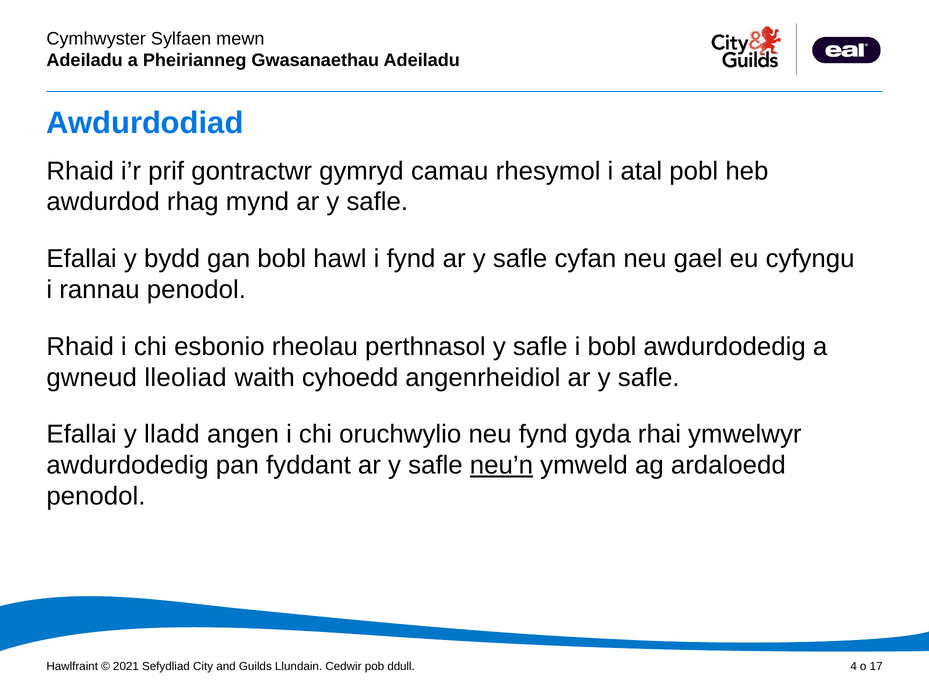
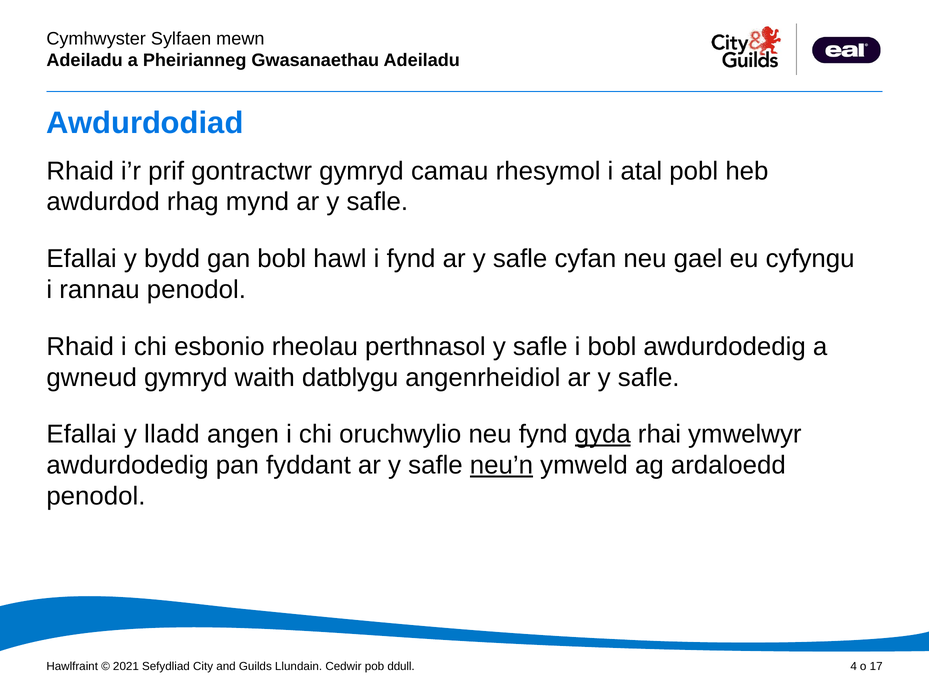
gwneud lleoliad: lleoliad -> gymryd (186, 377)
cyhoedd: cyhoedd -> datblygu (350, 377)
gyda underline: none -> present (603, 434)
